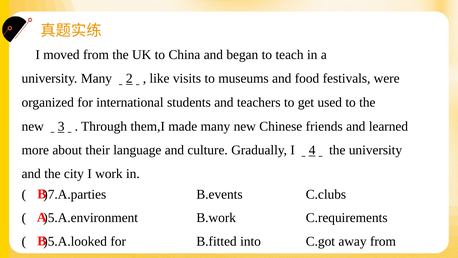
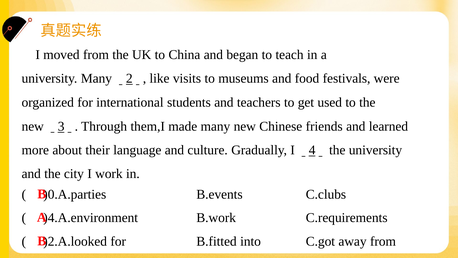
)7.A.parties: )7.A.parties -> )0.A.parties (75, 194)
)5.A.environment: )5.A.environment -> )4.A.environment (91, 217)
)5.A.looked: )5.A.looked -> )2.A.looked (75, 241)
